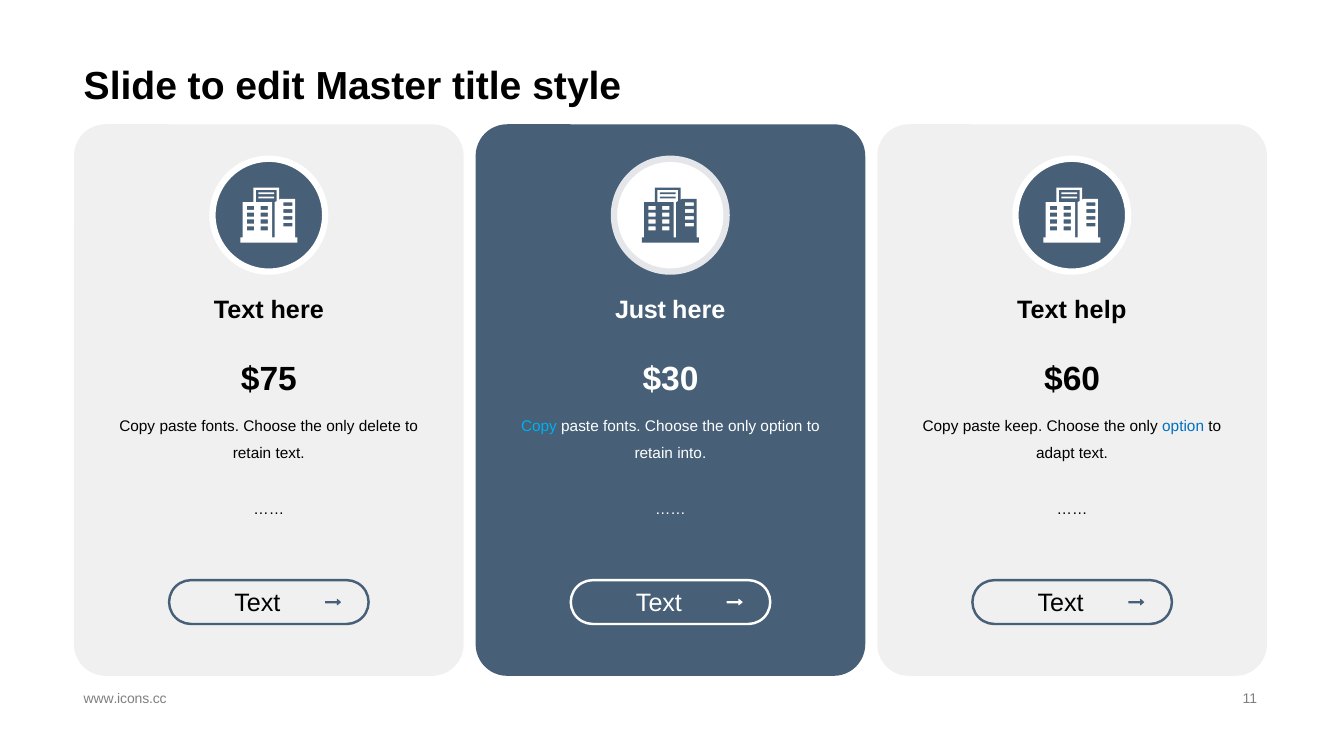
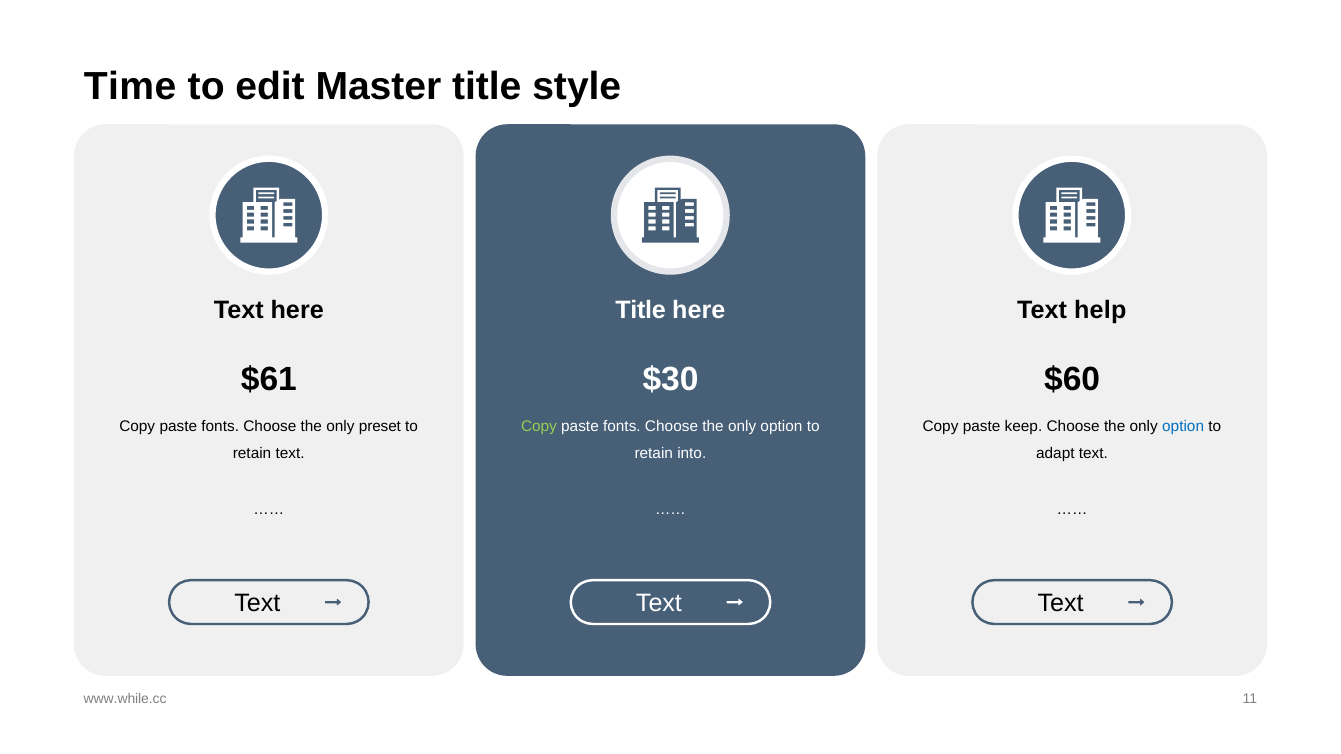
Slide: Slide -> Time (130, 87)
Just: Just -> Title (641, 311)
$75: $75 -> $61 (269, 380)
delete: delete -> preset (380, 426)
Copy colour: light blue -> light green (539, 426)
www.icons.cc: www.icons.cc -> www.while.cc (125, 699)
